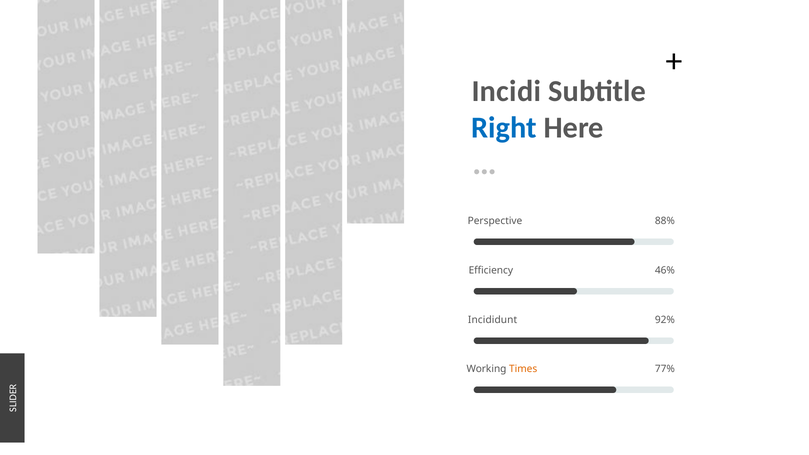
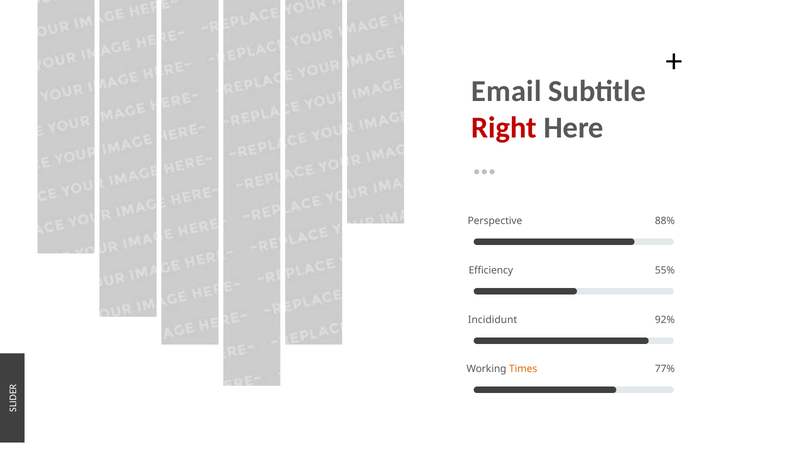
Incidi: Incidi -> Email (506, 91)
Right colour: blue -> red (504, 128)
46%: 46% -> 55% (665, 270)
